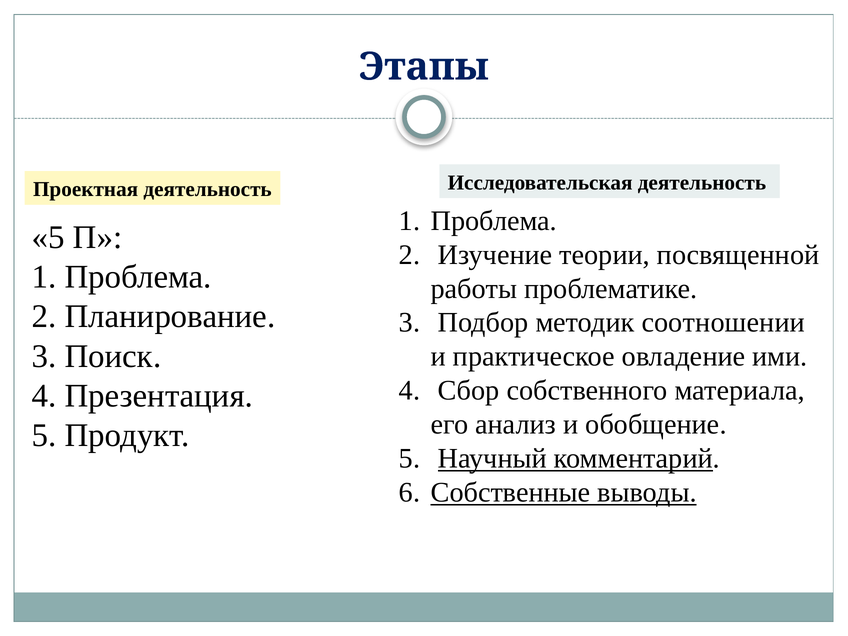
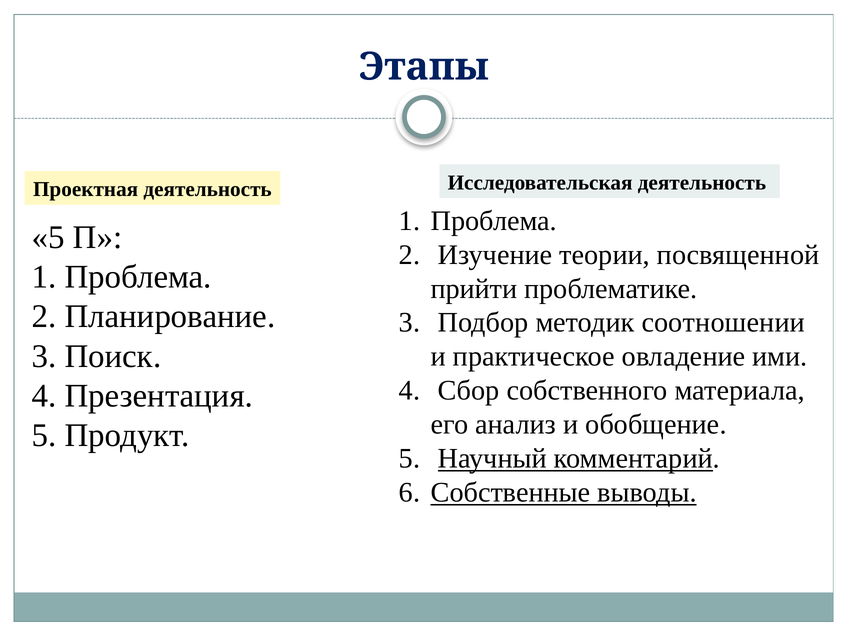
работы: работы -> прийти (474, 289)
